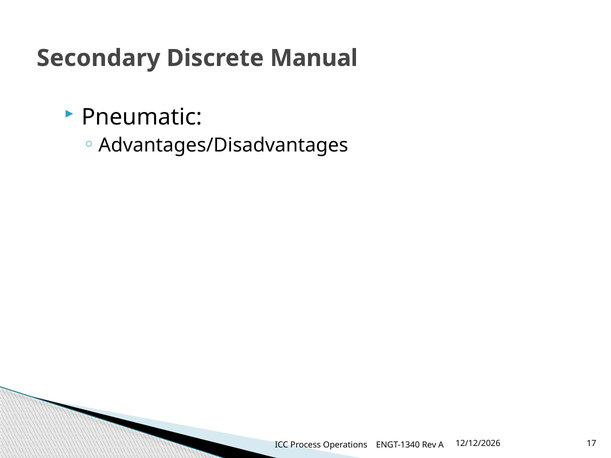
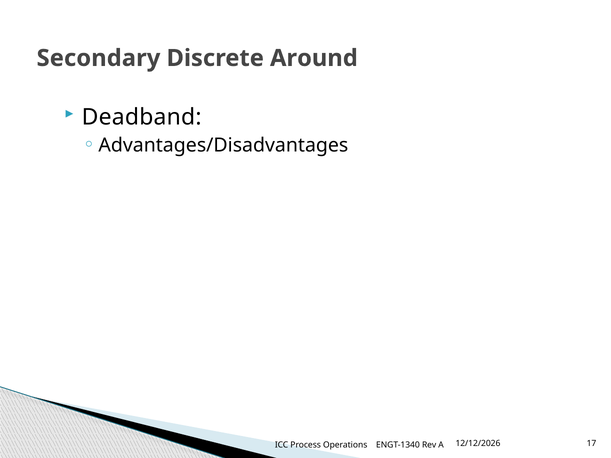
Manual: Manual -> Around (314, 58)
Pneumatic: Pneumatic -> Deadband (142, 117)
